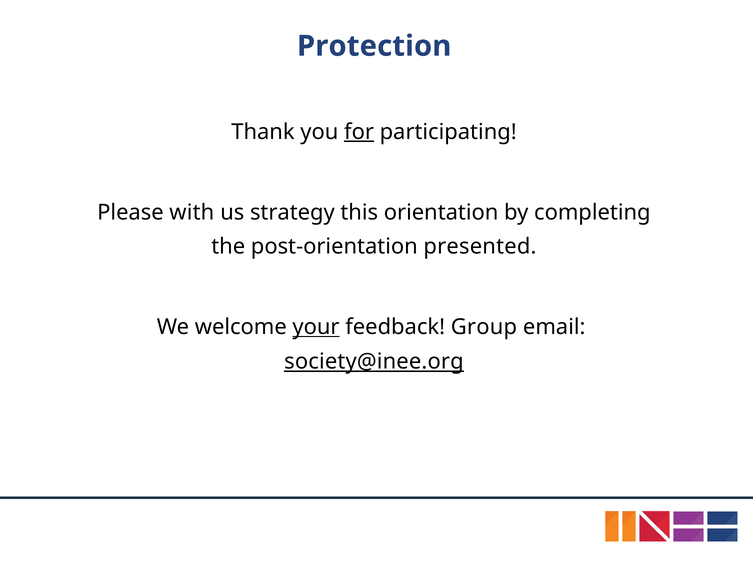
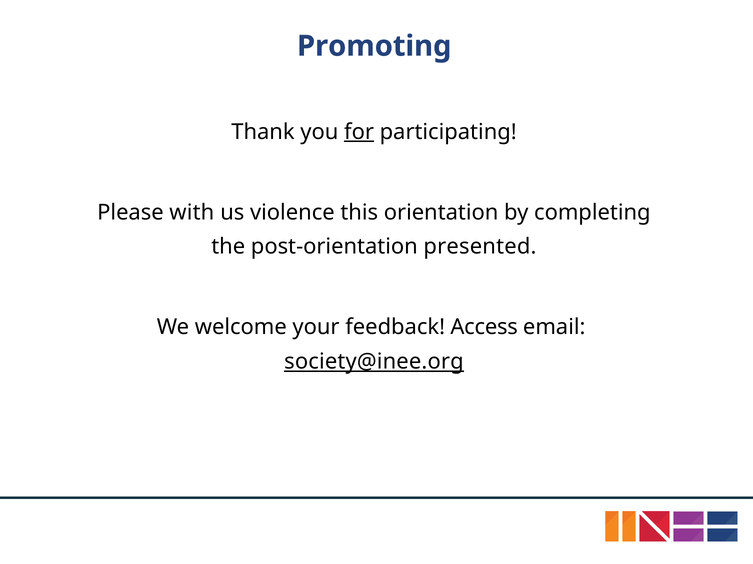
Protection: Protection -> Promoting (374, 46)
strategy: strategy -> violence (292, 213)
your underline: present -> none (316, 327)
Group: Group -> Access (484, 327)
